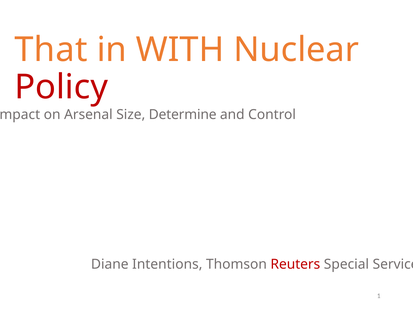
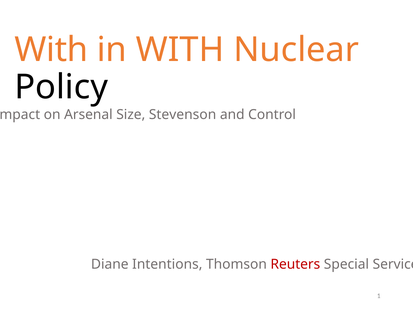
That: That -> With (51, 50)
Policy colour: red -> black (61, 87)
Determine: Determine -> Stevenson (183, 115)
